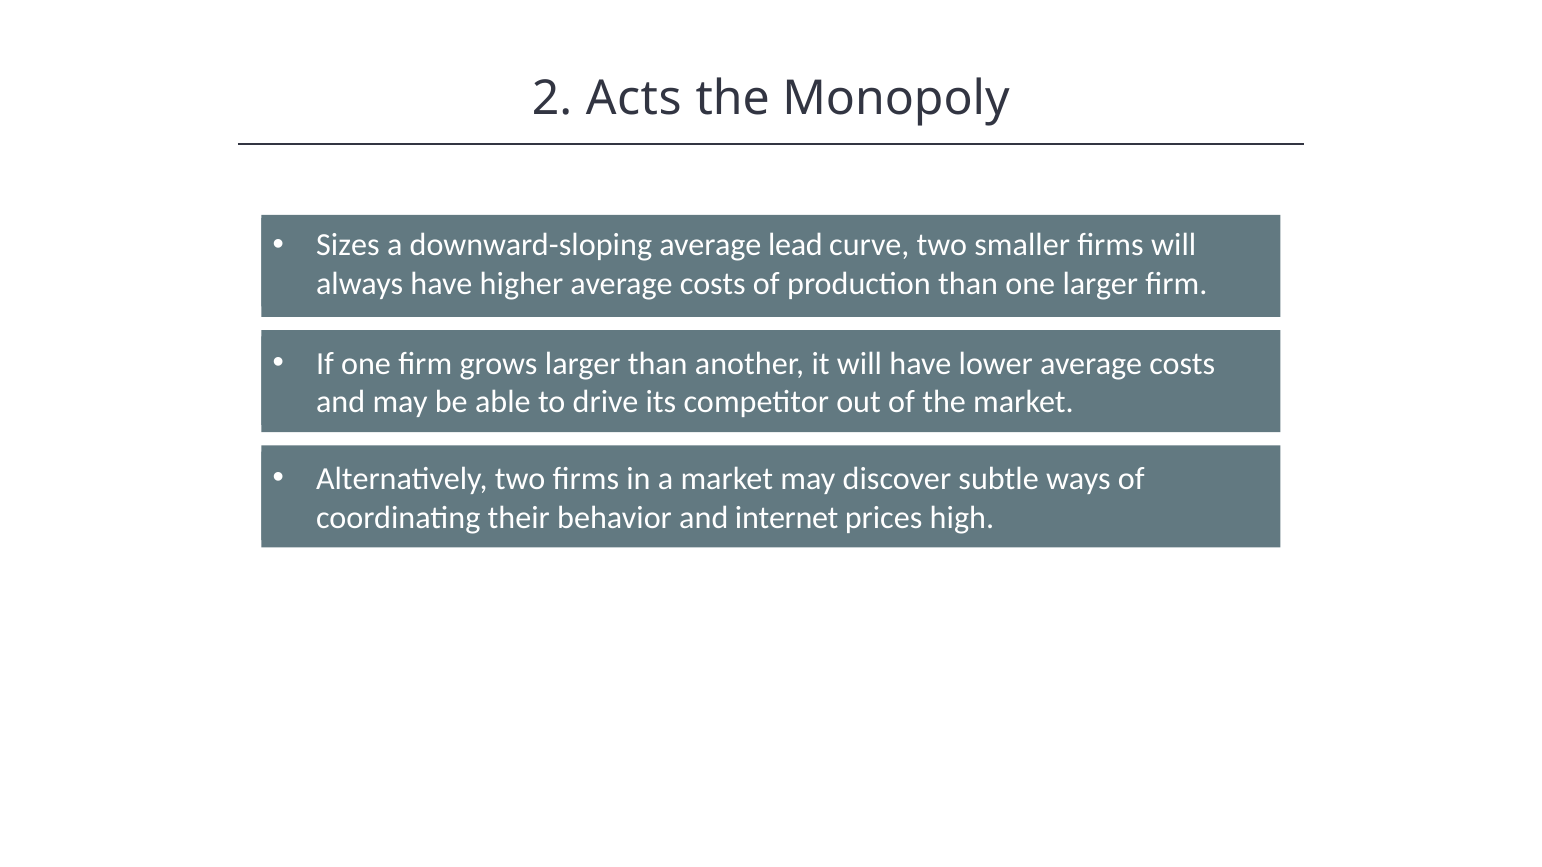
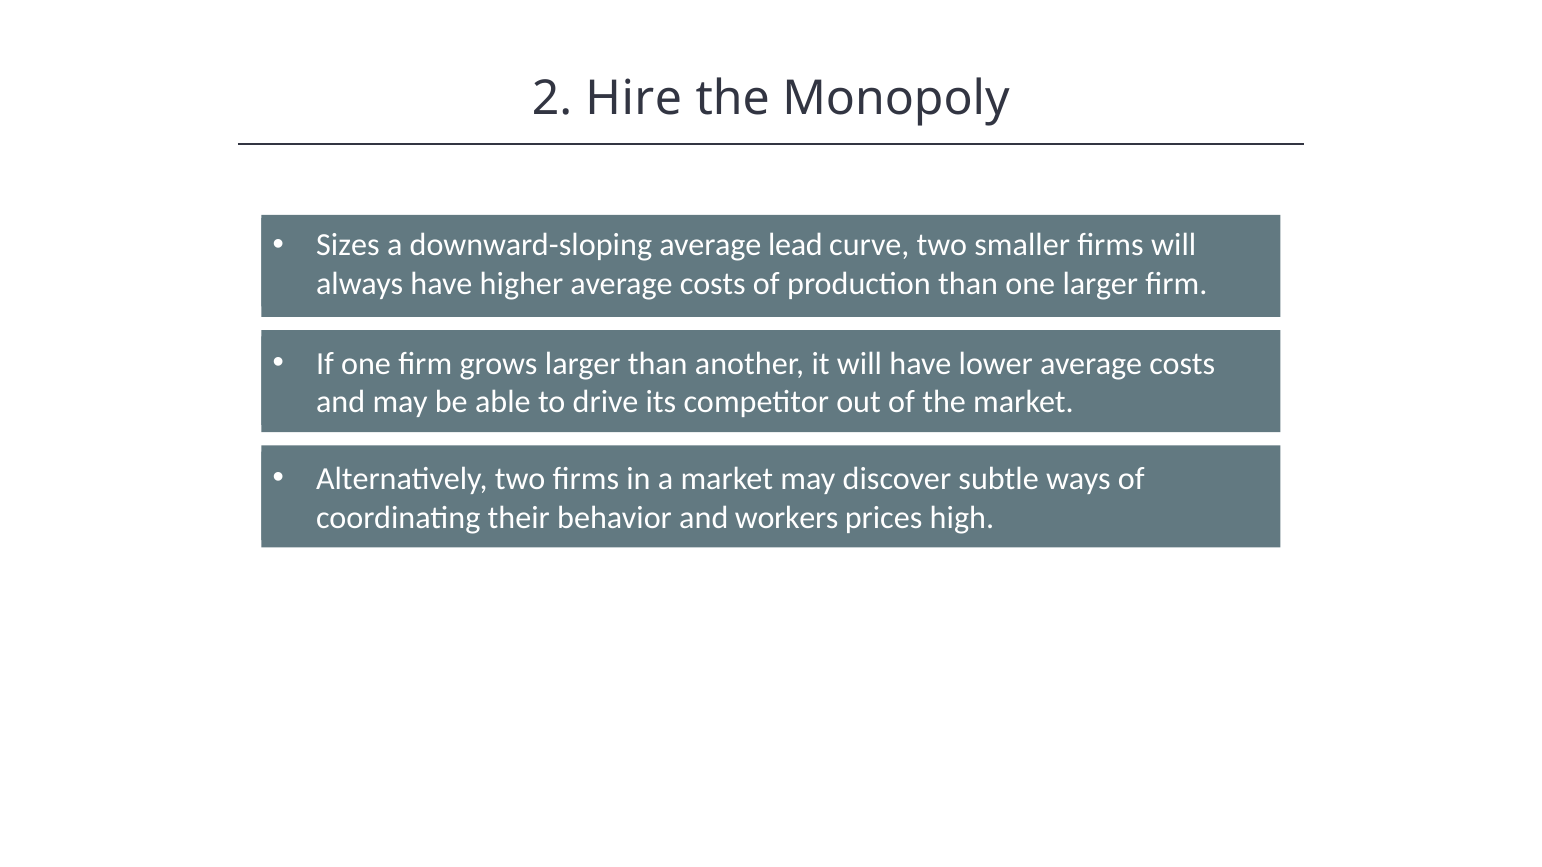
Acts: Acts -> Hire (634, 98)
internet: internet -> workers (787, 518)
